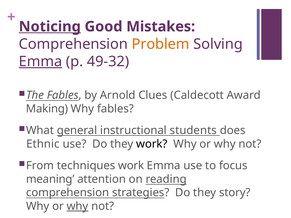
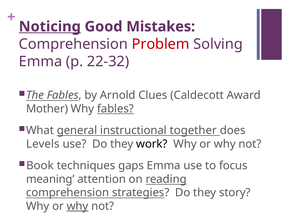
Problem colour: orange -> red (161, 44)
Emma underline: present -> none (40, 62)
49-32: 49-32 -> 22-32 (108, 62)
Making: Making -> Mother (47, 109)
fables underline: none -> present (115, 109)
students: students -> together (193, 131)
Ethnic: Ethnic -> Levels (43, 144)
From: From -> Book (40, 166)
techniques work: work -> gaps (131, 166)
